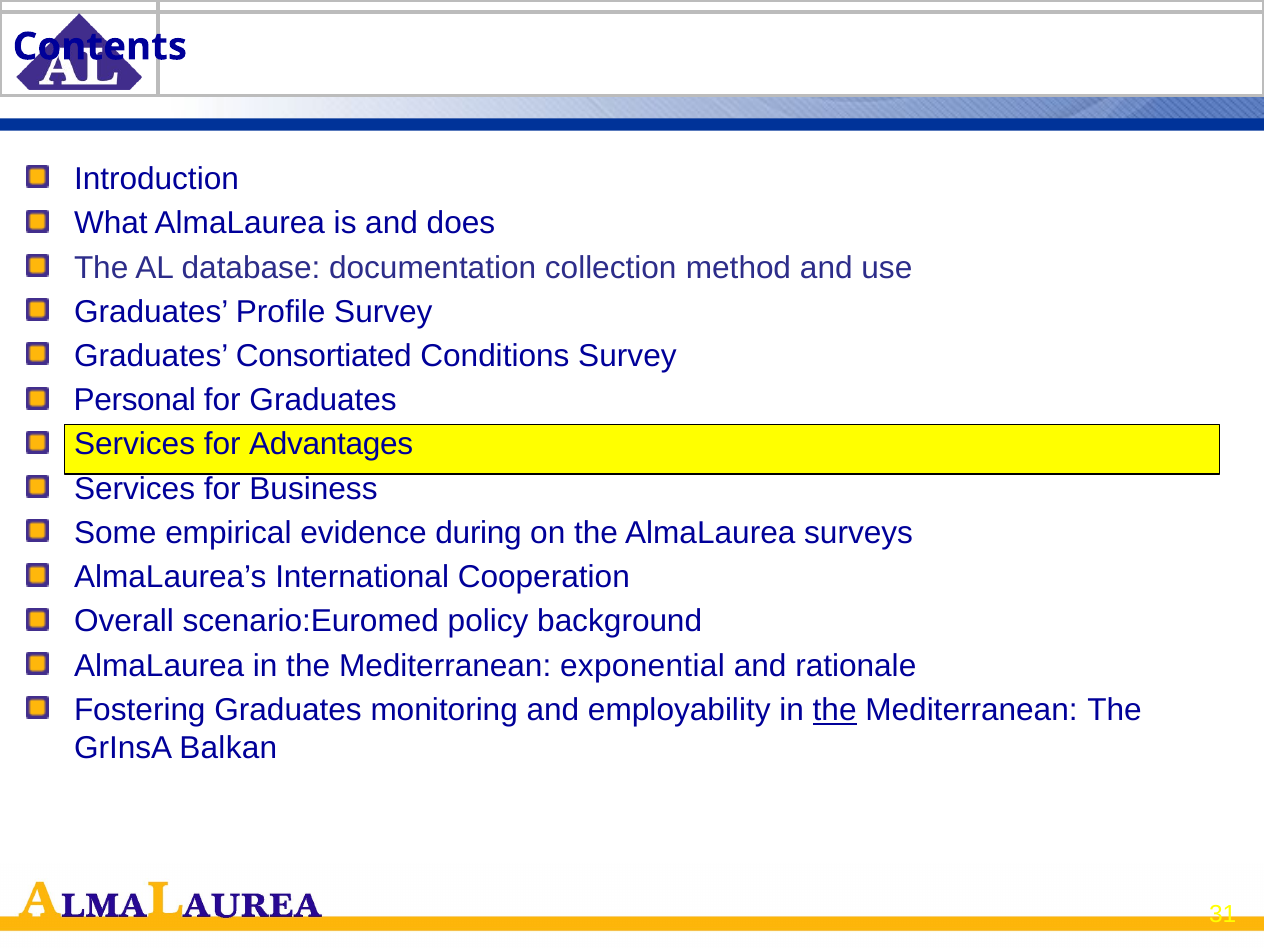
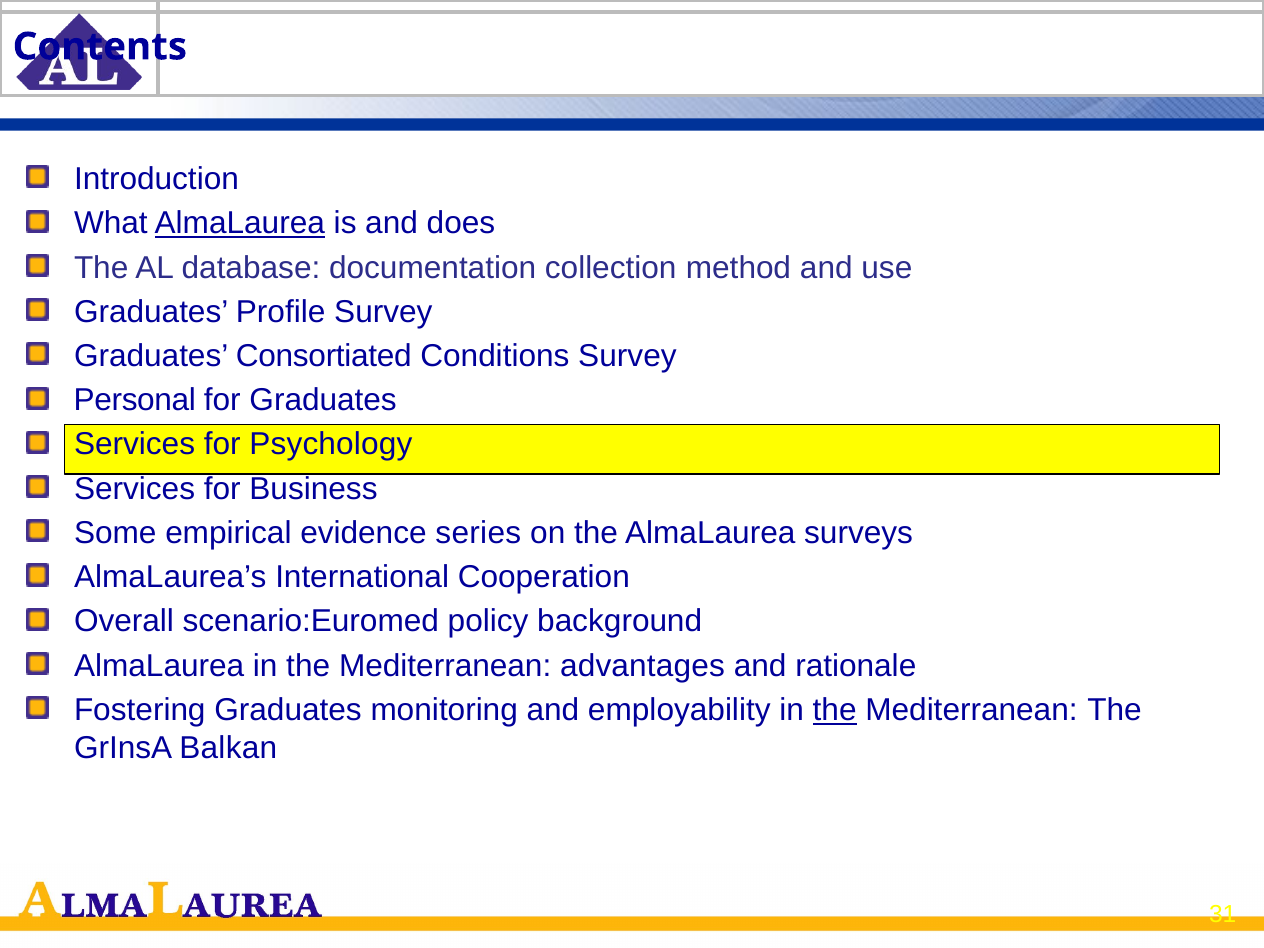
AlmaLaurea underline: none -> present (240, 223)
Advantages: Advantages -> Psychology (331, 445)
during: during -> series (478, 533)
exponential: exponential -> advantages (642, 666)
